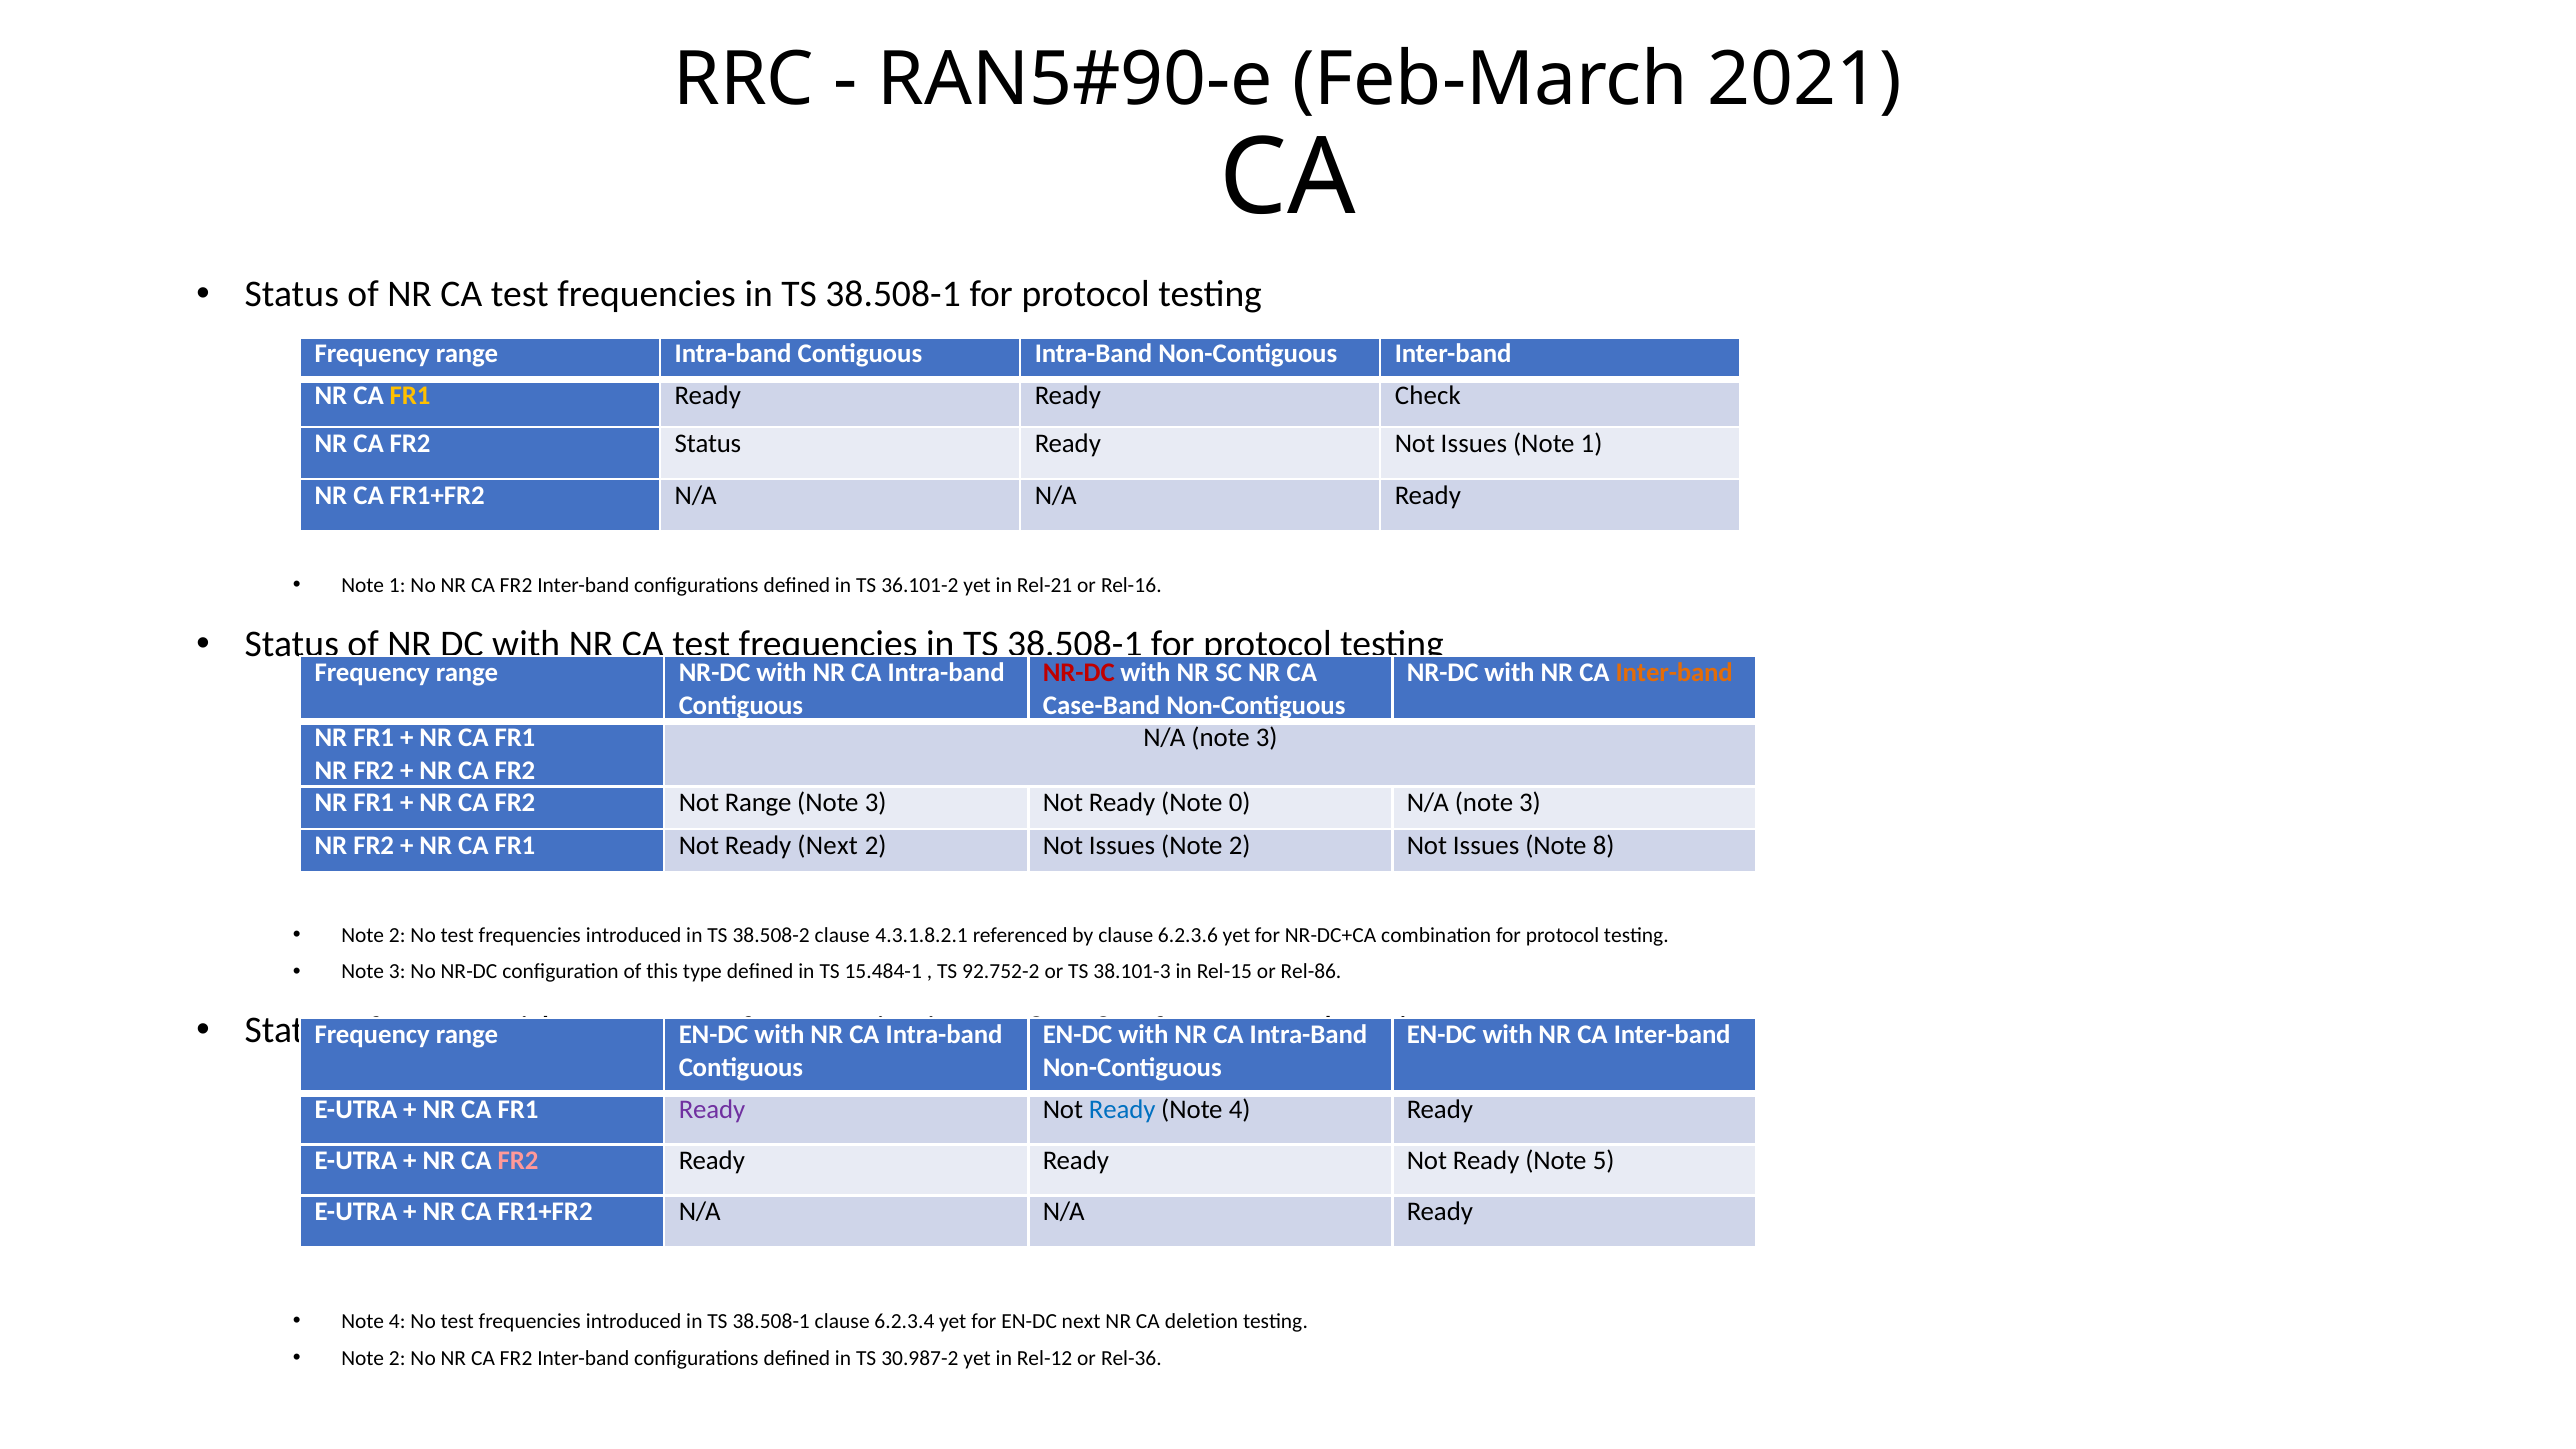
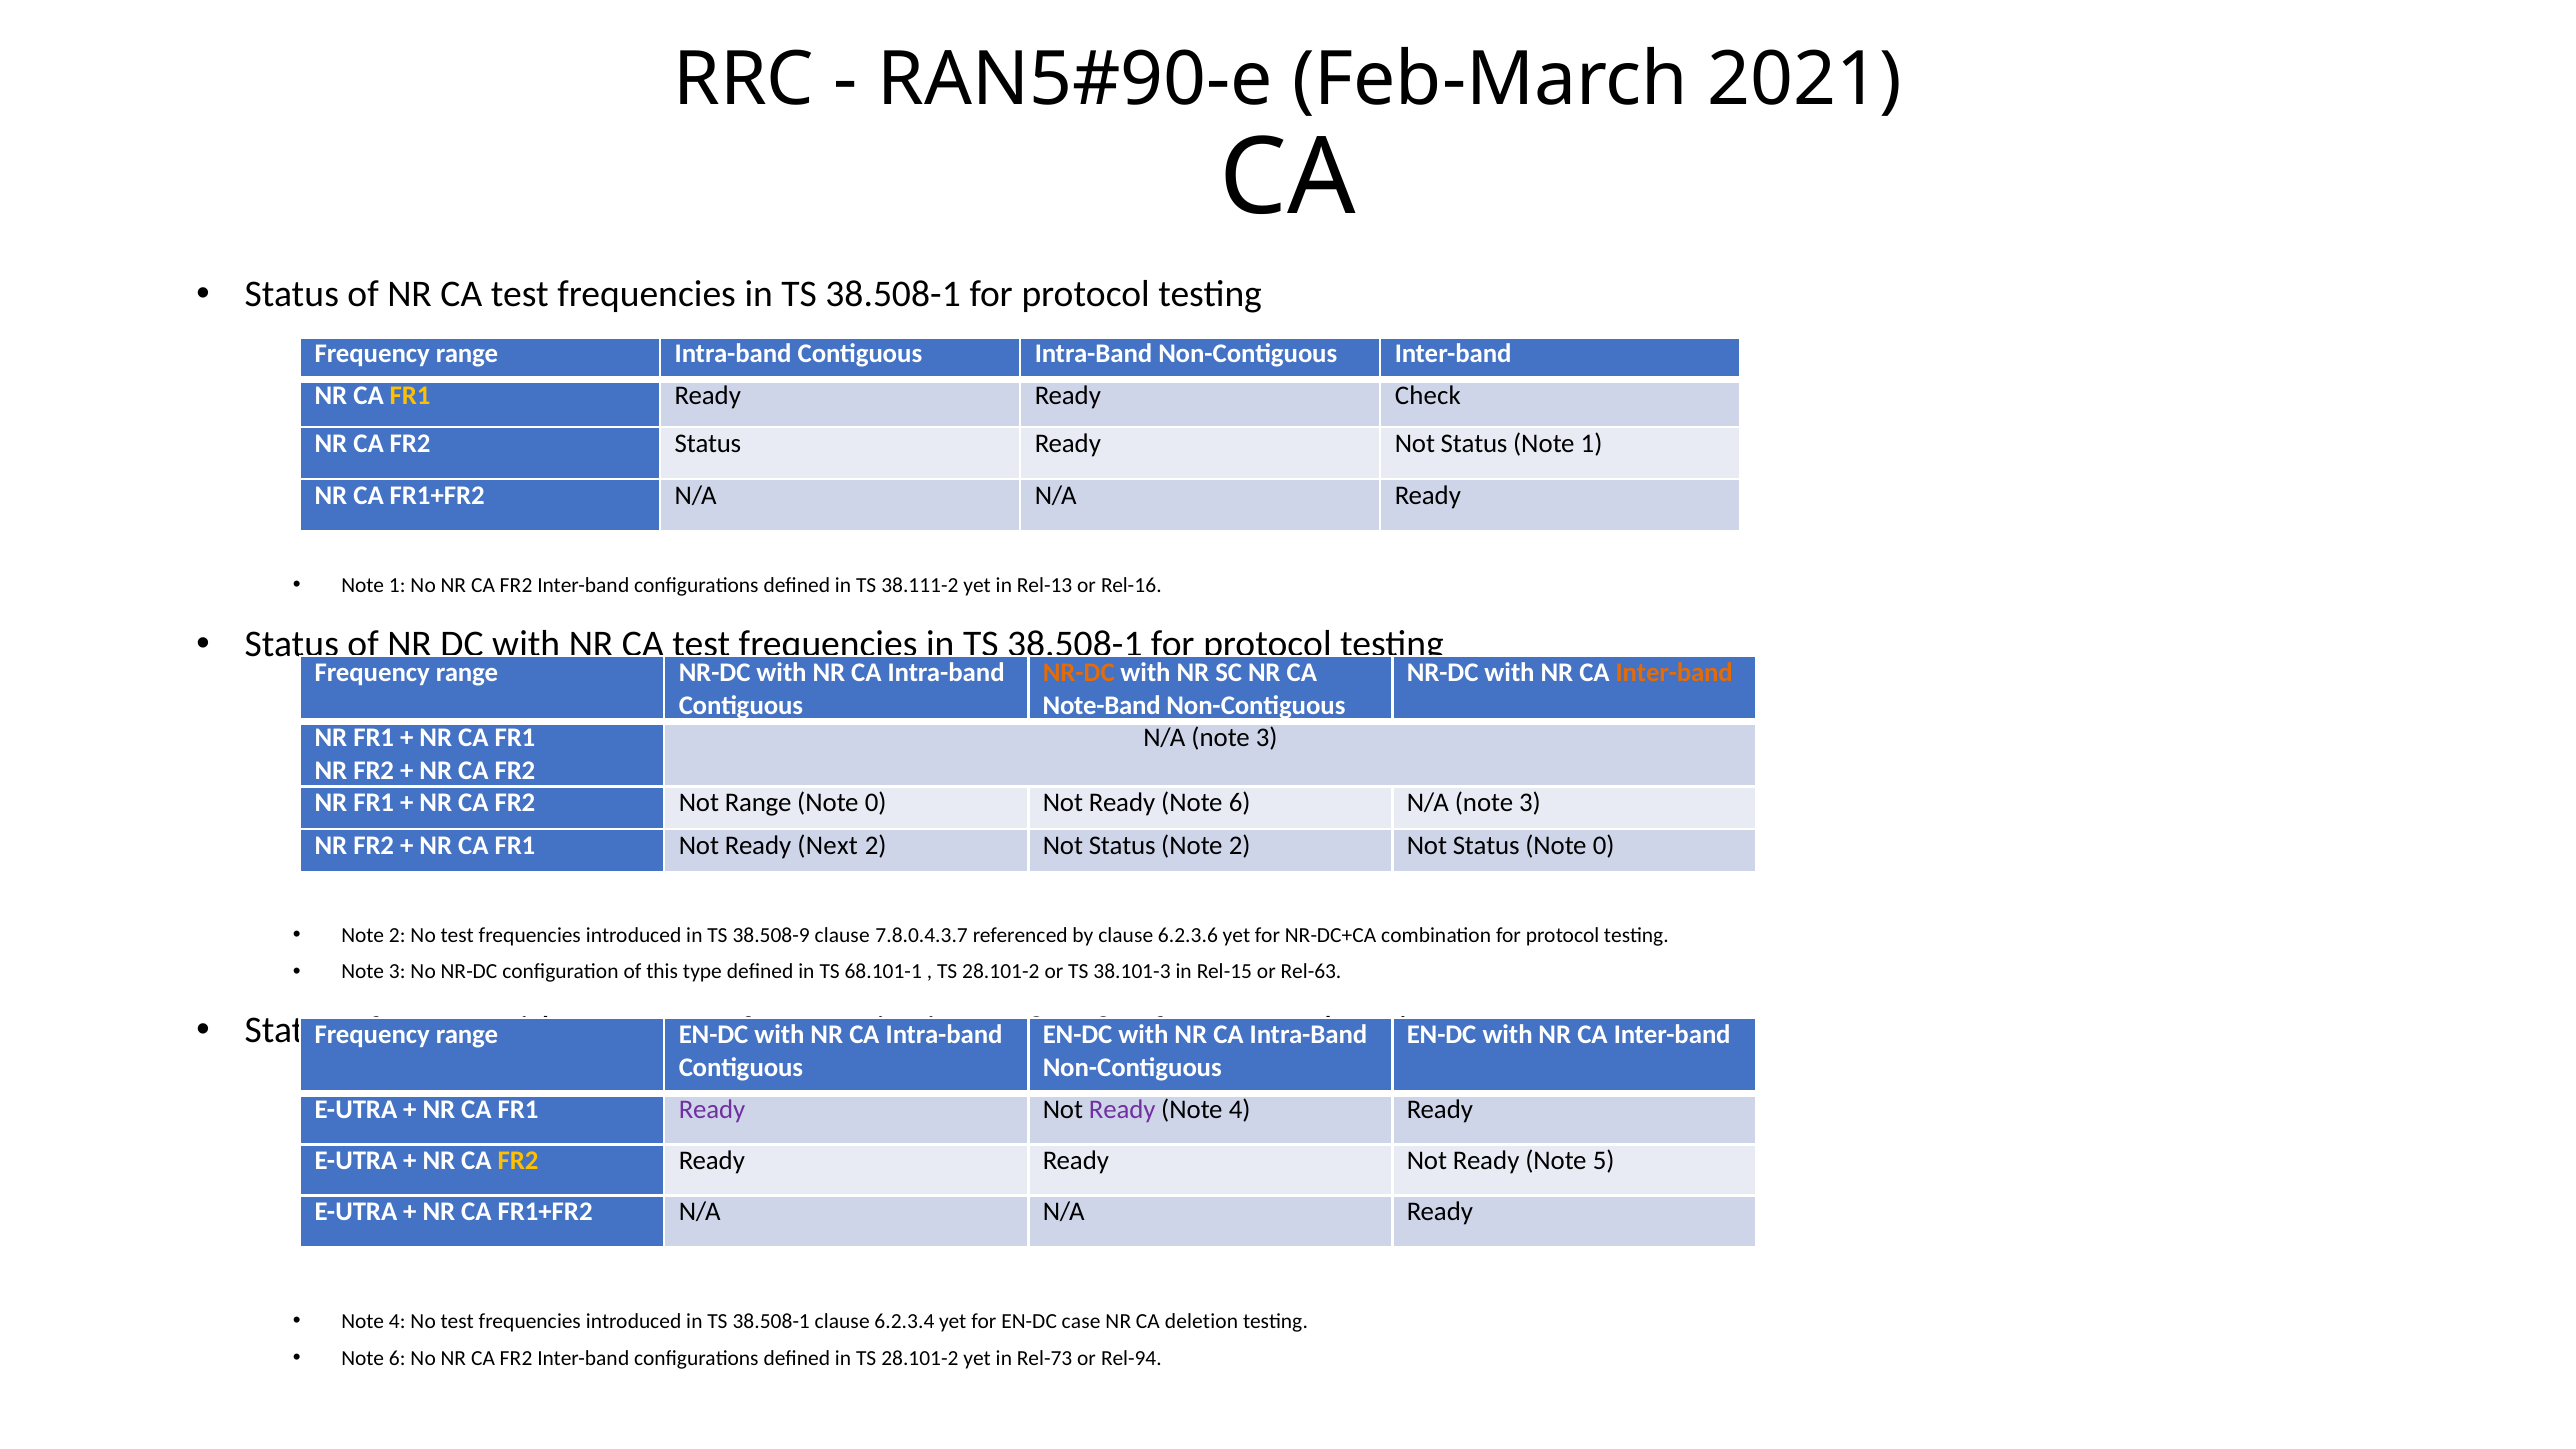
Ready Not Issues: Issues -> Status (1474, 444)
36.101-2: 36.101-2 -> 38.111-2 (920, 585)
Rel-21: Rel-21 -> Rel-13 (1045, 585)
NR-DC colour: red -> orange (1079, 673)
Case-Band: Case-Band -> Note-Band (1102, 705)
3: 3 -> 0 (876, 803)
Ready Note 0: 0 -> 6 (1240, 803)
Issues: Issues -> Status (1122, 846)
Note 2 Not Issues: Issues -> Status (1486, 846)
8: 8 -> 0 (1604, 846)
38.508-2: 38.508-2 -> 38.508-9 (771, 935)
4.3.1.8.2.1: 4.3.1.8.2.1 -> 7.8.0.4.3.7 (922, 935)
15.484-1: 15.484-1 -> 68.101-1 (883, 972)
92.752-2: 92.752-2 -> 28.101-2 (1001, 972)
Rel-86: Rel-86 -> Rel-63 (1311, 972)
Ready colour: blue -> purple (1122, 1110)
FR2 colour: pink -> yellow (518, 1161)
EN-DC next: next -> case (1081, 1322)
2: 2 -> 6 (397, 1358)
in TS 30.987-2: 30.987-2 -> 28.101-2 (920, 1358)
Rel-12: Rel-12 -> Rel-73 (1045, 1358)
Rel-36: Rel-36 -> Rel-94 (1131, 1358)
